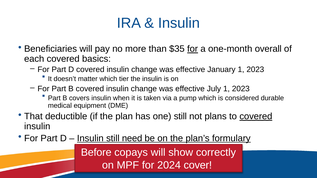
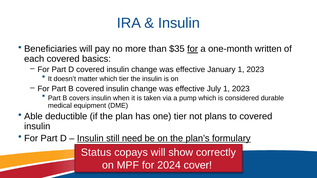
overall: overall -> written (268, 49)
That: That -> Able (33, 117)
one still: still -> tier (180, 117)
covered underline: present -> none (256, 117)
Before: Before -> Status (96, 153)
